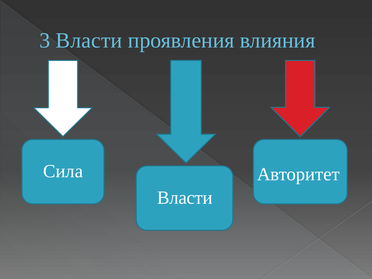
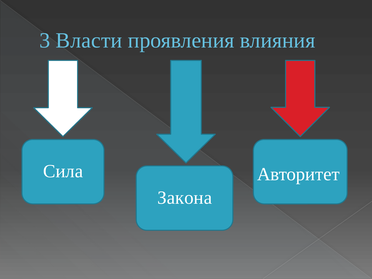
Власти: Власти -> Закона (185, 198)
